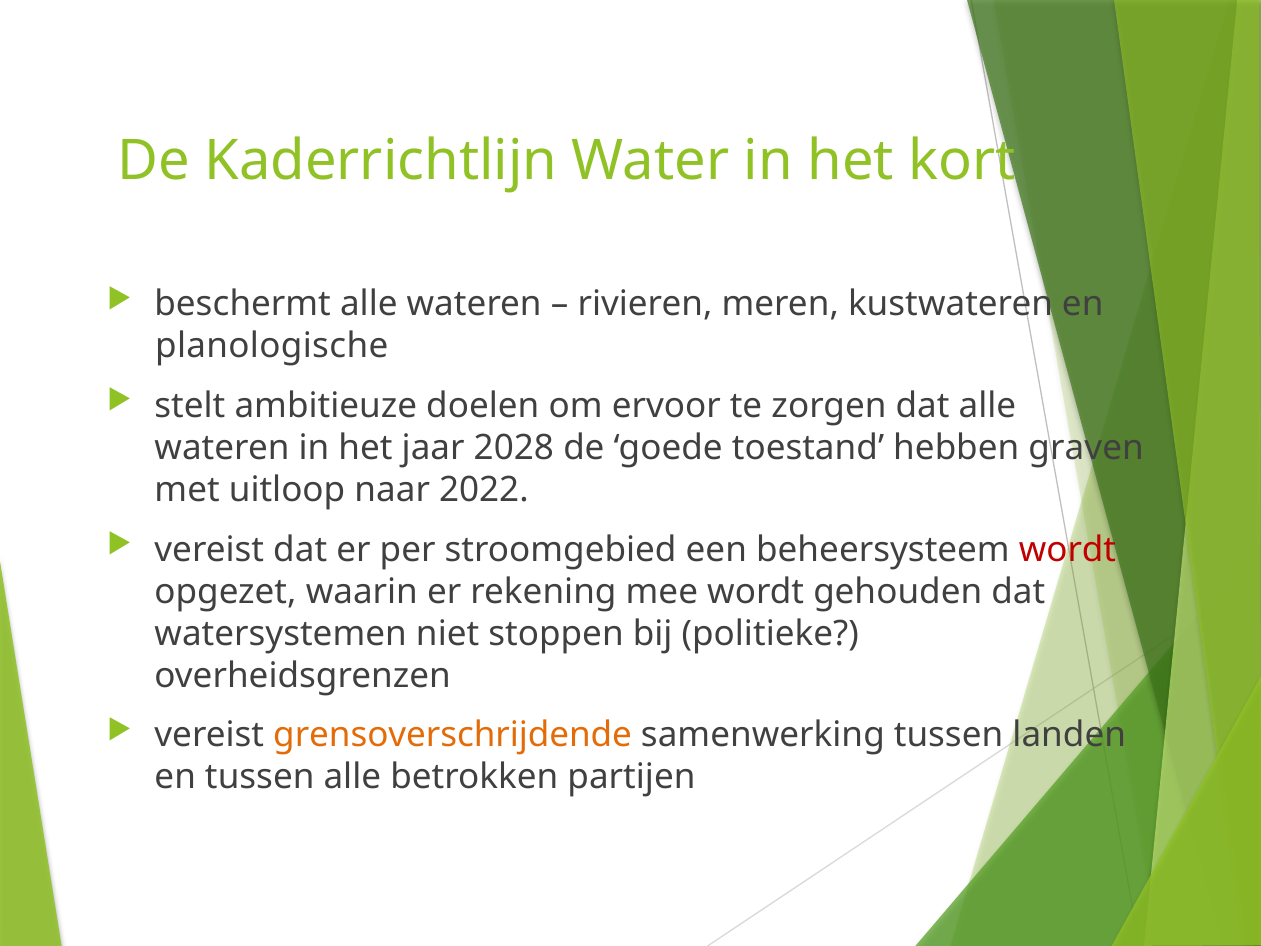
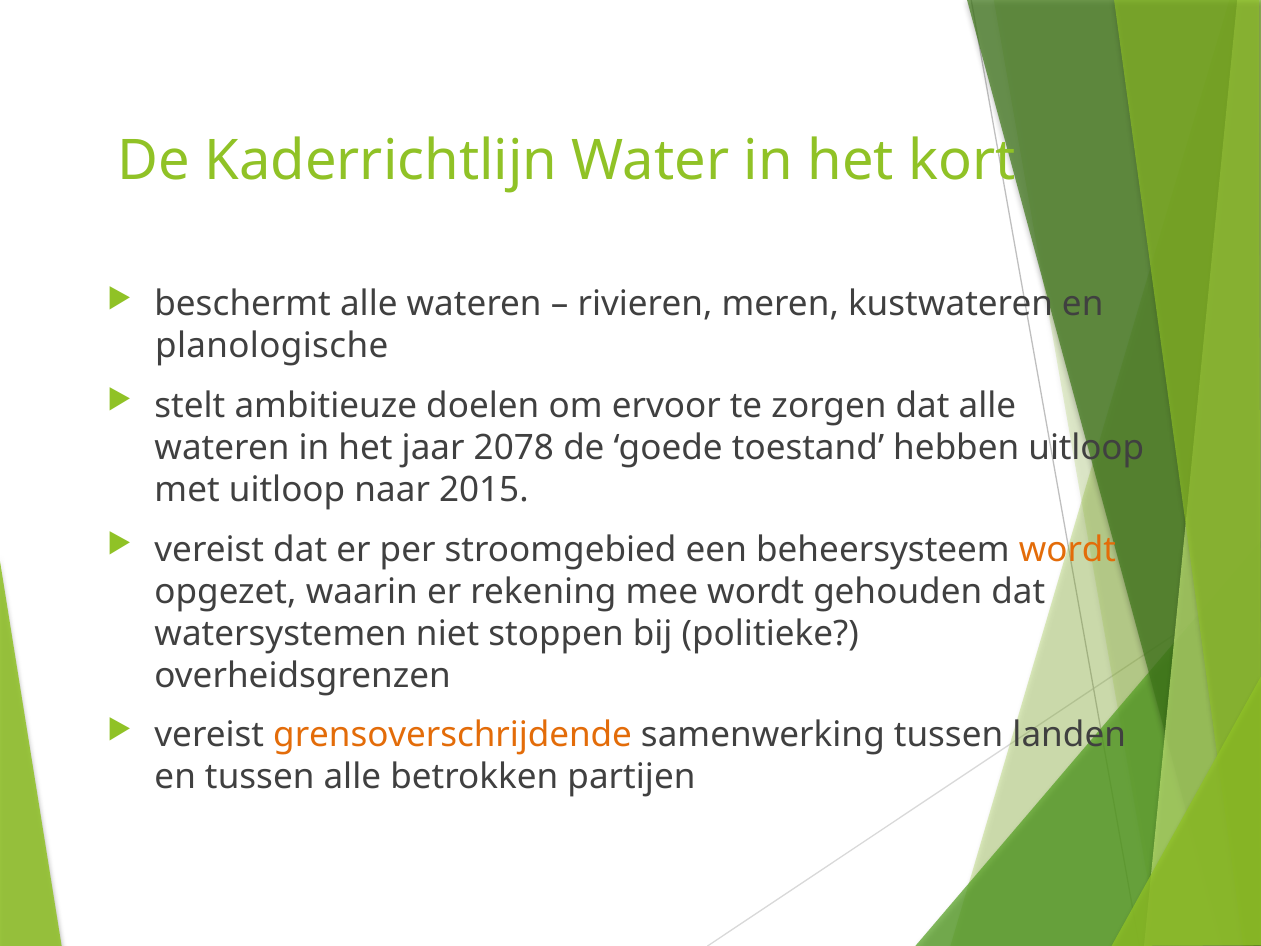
2028: 2028 -> 2078 (514, 448)
hebben graven: graven -> uitloop (1086, 448)
2022: 2022 -> 2015 (484, 490)
wordt colour: red -> orange (1067, 549)
